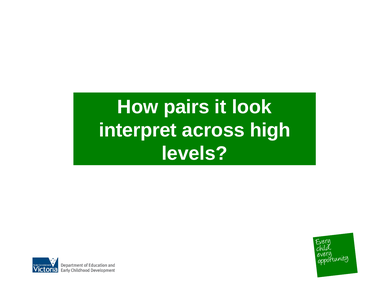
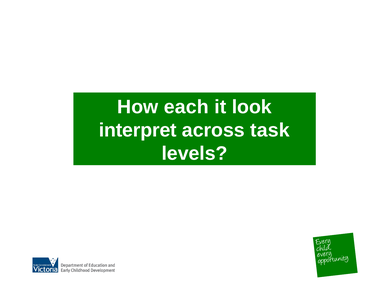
pairs: pairs -> each (186, 107)
high: high -> task (270, 130)
